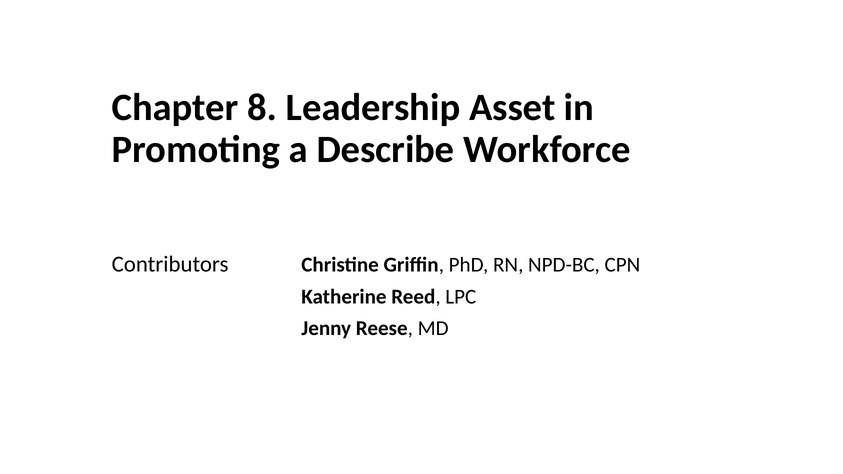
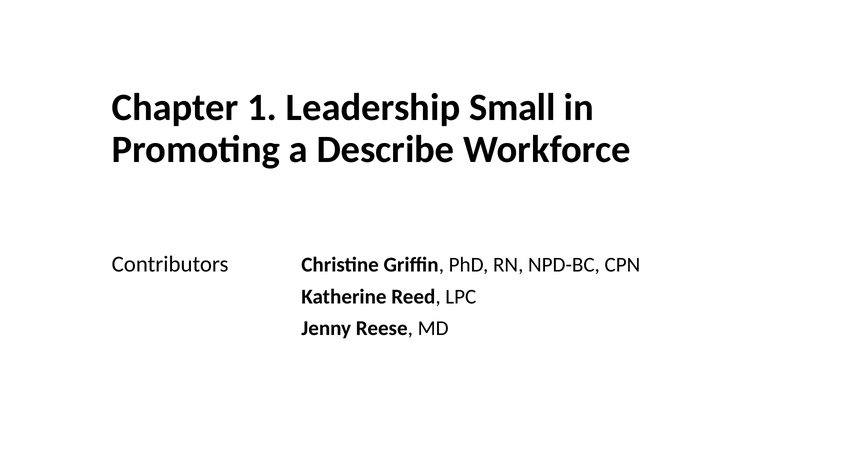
8: 8 -> 1 (262, 108)
Asset: Asset -> Small (512, 108)
